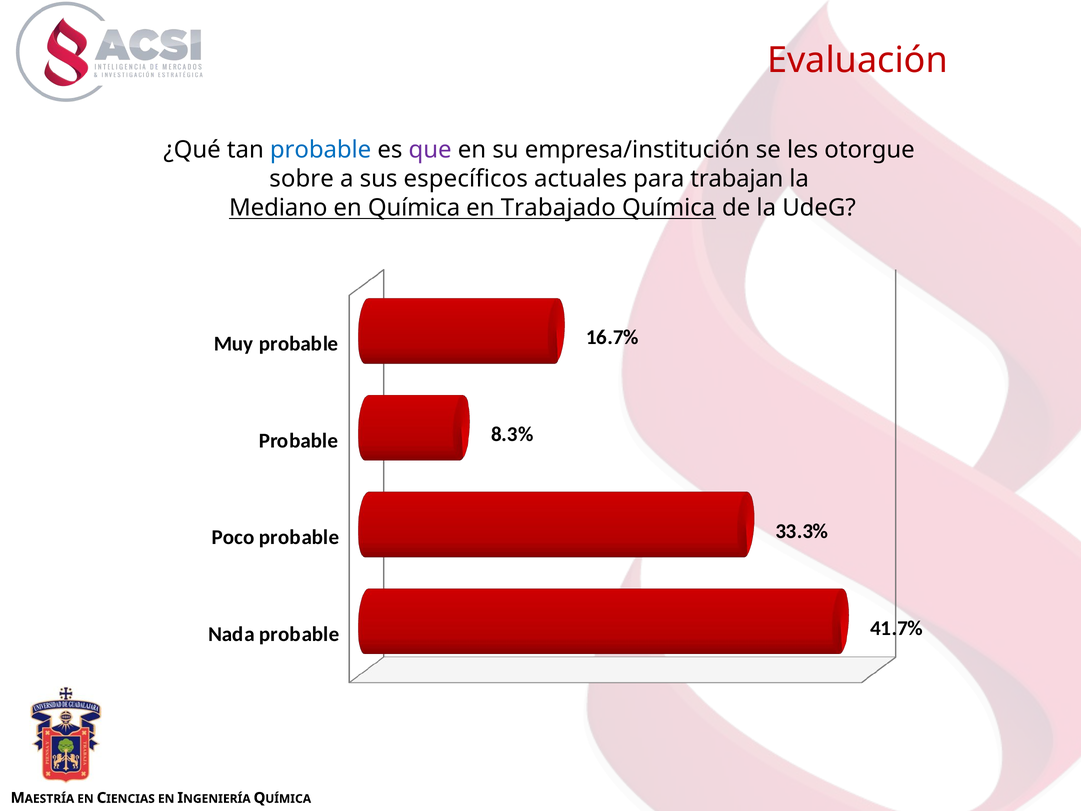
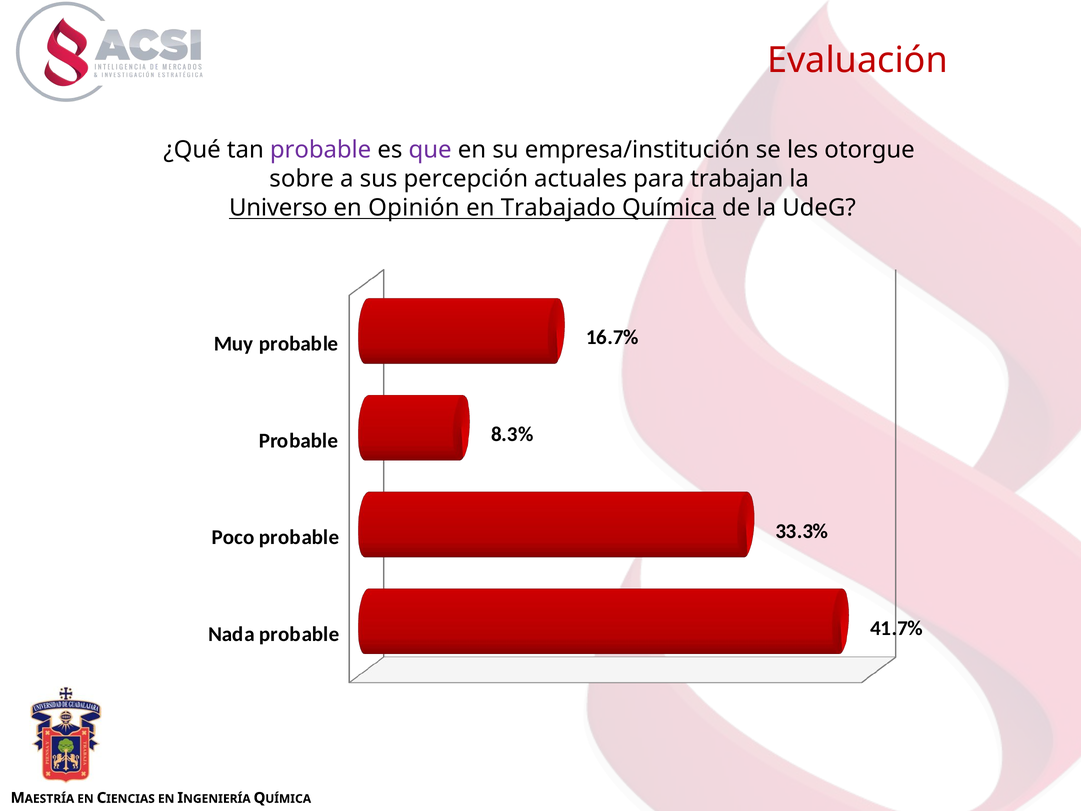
probable colour: blue -> purple (321, 150)
específicos: específicos -> percepción (466, 179)
Mediano: Mediano -> Universo (278, 208)
en Química: Química -> Opinión (414, 208)
